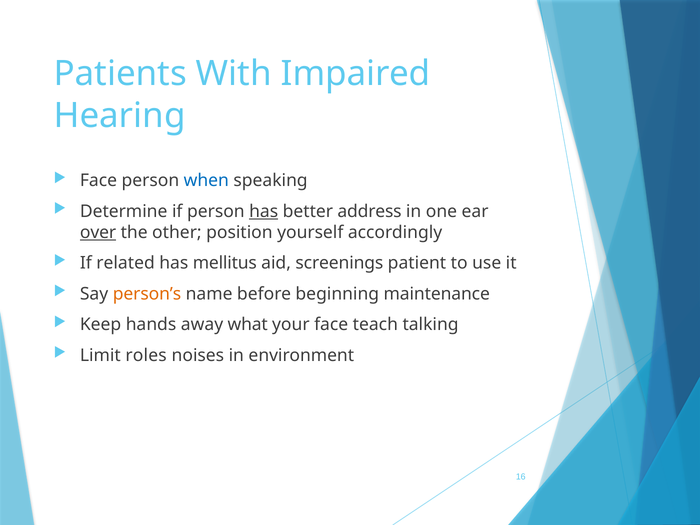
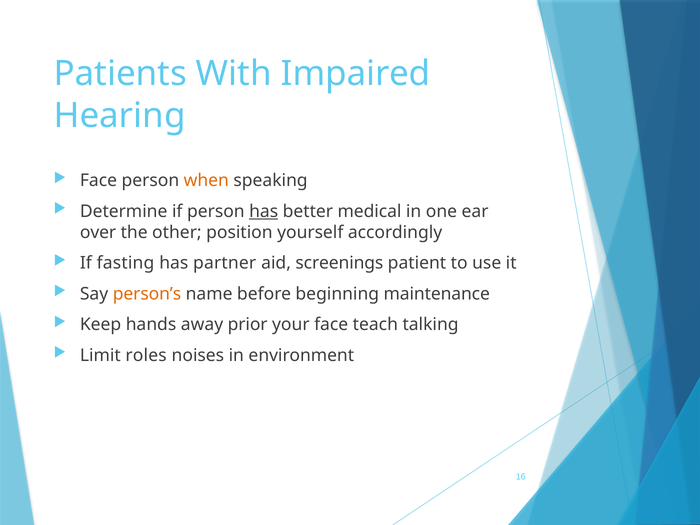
when colour: blue -> orange (206, 181)
address: address -> medical (369, 211)
over underline: present -> none (98, 232)
related: related -> fasting (125, 263)
mellitus: mellitus -> partner (225, 263)
what: what -> prior (248, 325)
